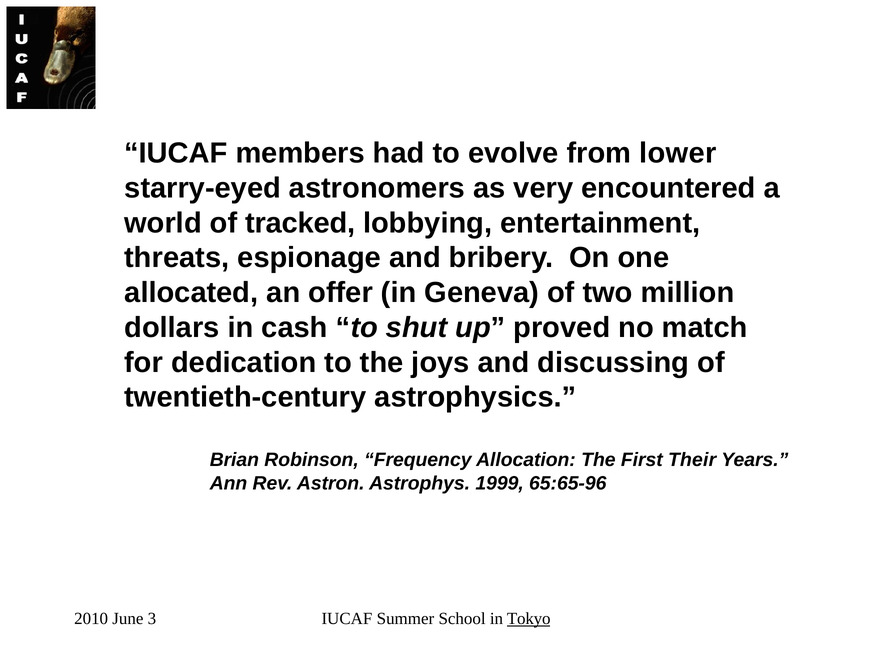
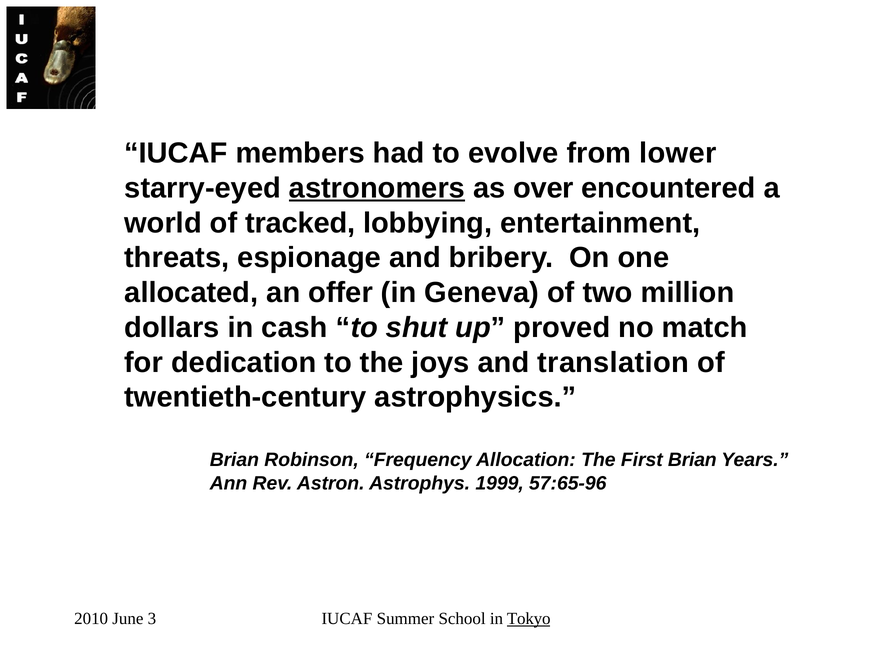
astronomers underline: none -> present (377, 188)
very: very -> over (544, 188)
discussing: discussing -> translation (613, 362)
First Their: Their -> Brian (692, 460)
65:65-96: 65:65-96 -> 57:65-96 (568, 483)
